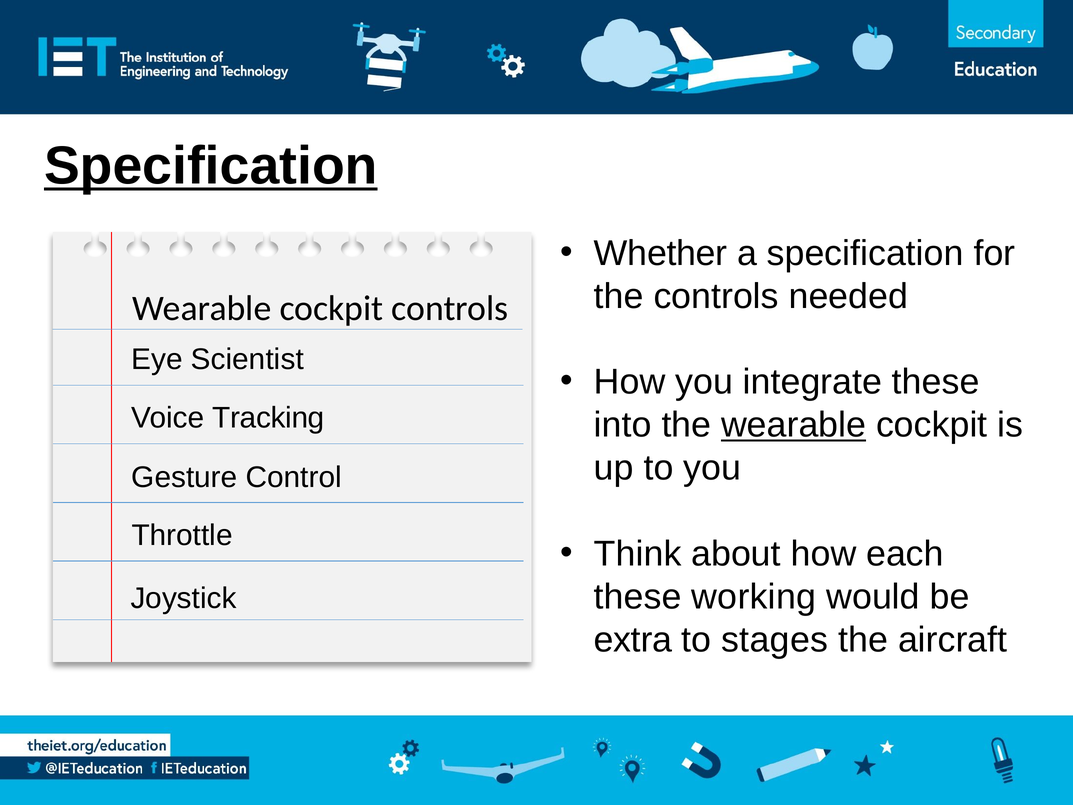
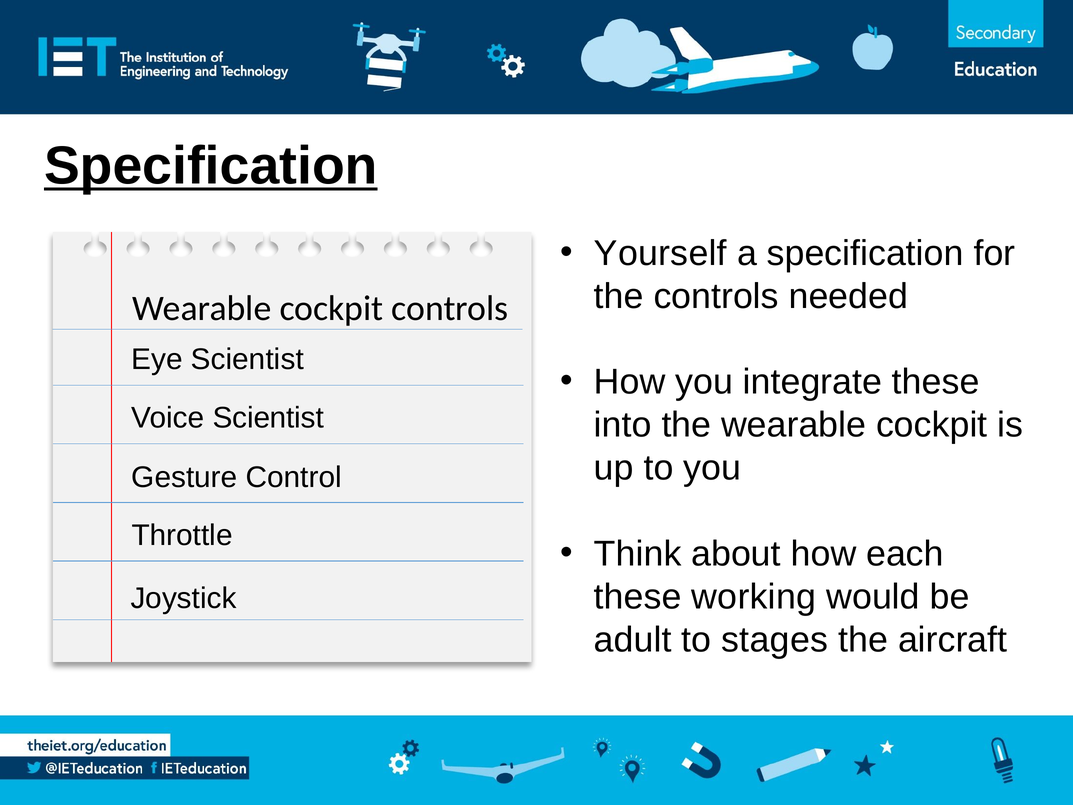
Whether: Whether -> Yourself (660, 253)
Voice Tracking: Tracking -> Scientist (268, 418)
wearable underline: present -> none (794, 425)
extra: extra -> adult (633, 640)
